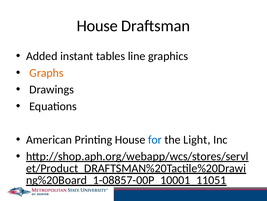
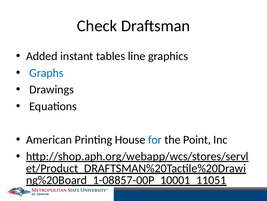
House: House -> Check (97, 26)
Graphs colour: orange -> blue (46, 73)
Light: Light -> Point (197, 139)
